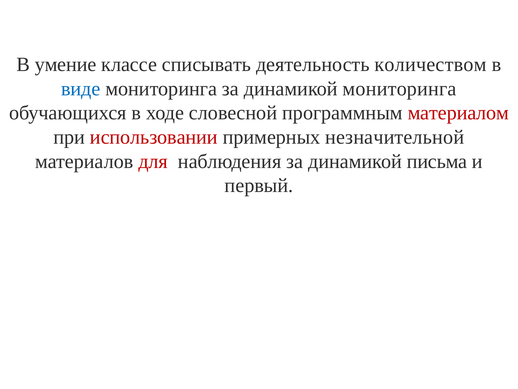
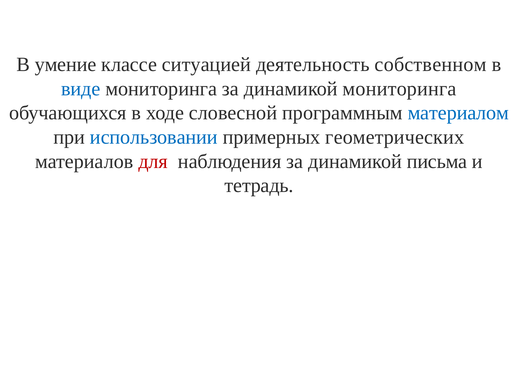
списывать: списывать -> ситуацией (206, 64)
количеством: количеством -> собственном (431, 64)
материалом colour: red -> blue (458, 113)
использовании colour: red -> blue (154, 137)
незначительной: незначительной -> геометрических (395, 137)
первый: первый -> тетрадь (259, 185)
